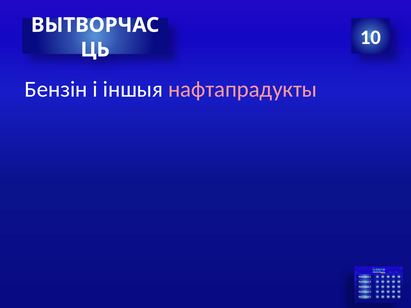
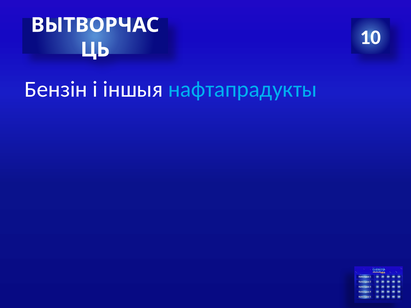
нафтапрадукты colour: pink -> light blue (243, 89)
